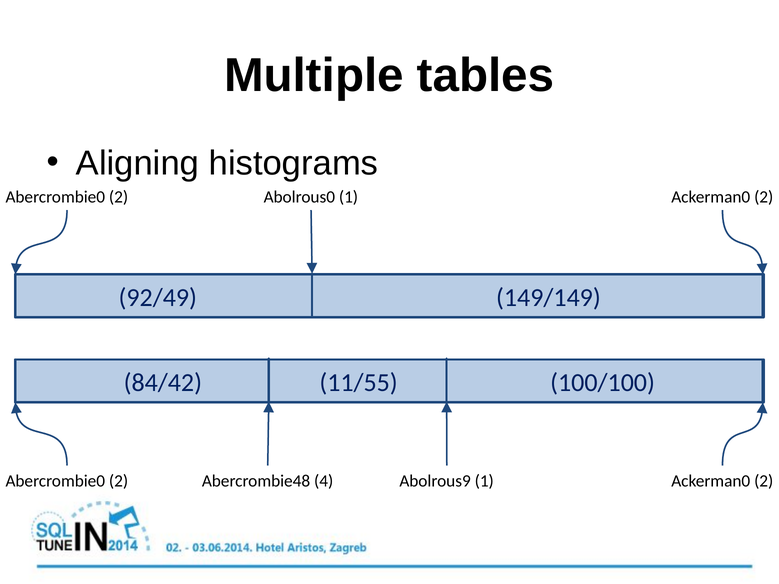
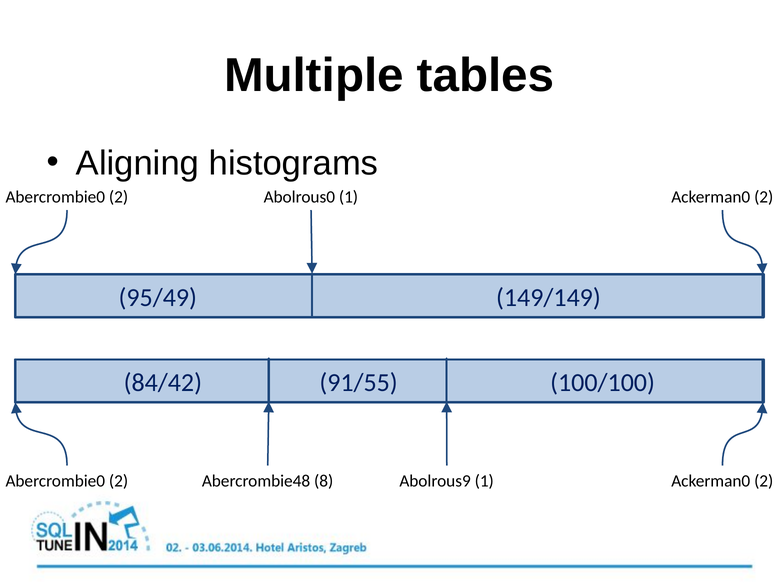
92/49: 92/49 -> 95/49 (158, 298)
11/55: 11/55 -> 91/55 (359, 383)
4: 4 -> 8 (324, 481)
